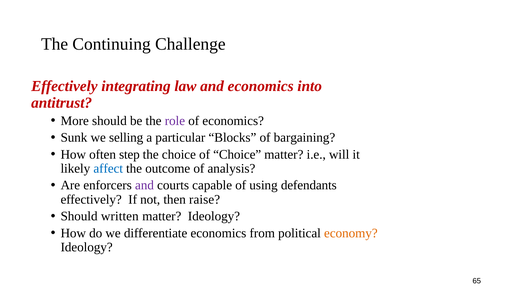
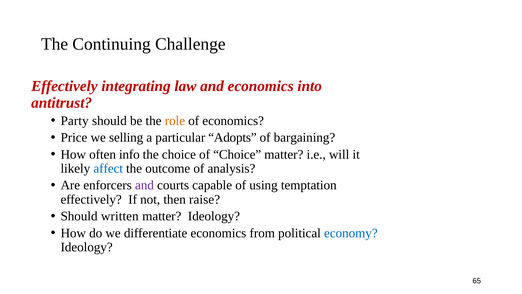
More: More -> Party (75, 121)
role colour: purple -> orange (175, 121)
Sunk: Sunk -> Price (74, 137)
Blocks: Blocks -> Adopts (232, 137)
step: step -> info (129, 154)
defendants: defendants -> temptation (309, 185)
economy colour: orange -> blue (351, 233)
